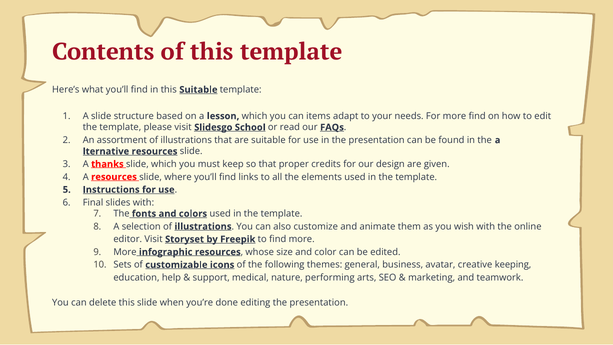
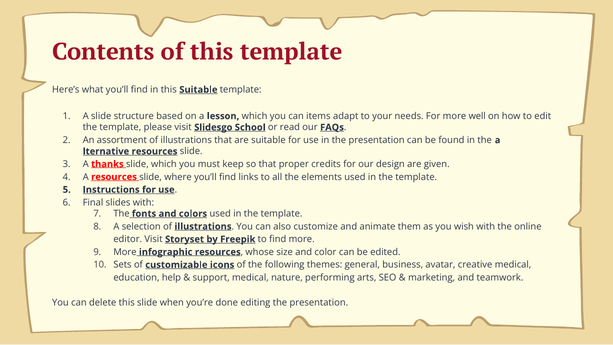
more find: find -> well (477, 116)
creative keeping: keeping -> medical (513, 265)
